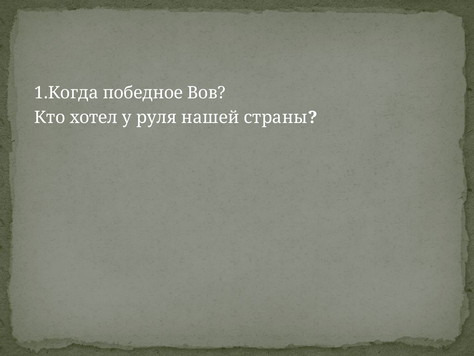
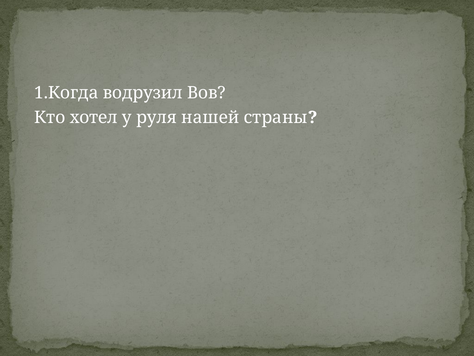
победное: победное -> водрузил (143, 93)
